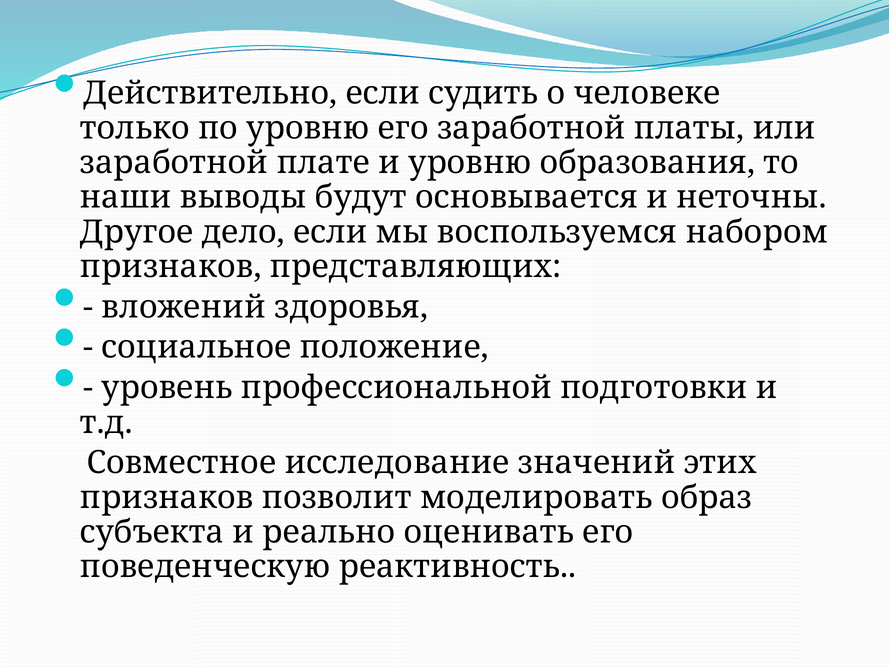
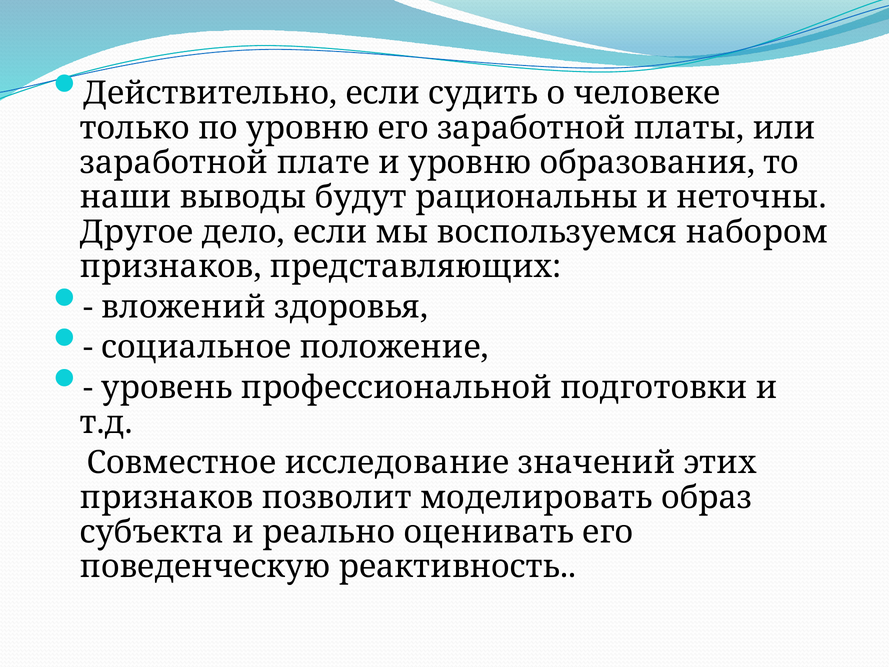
основывается: основывается -> рациональны (527, 197)
